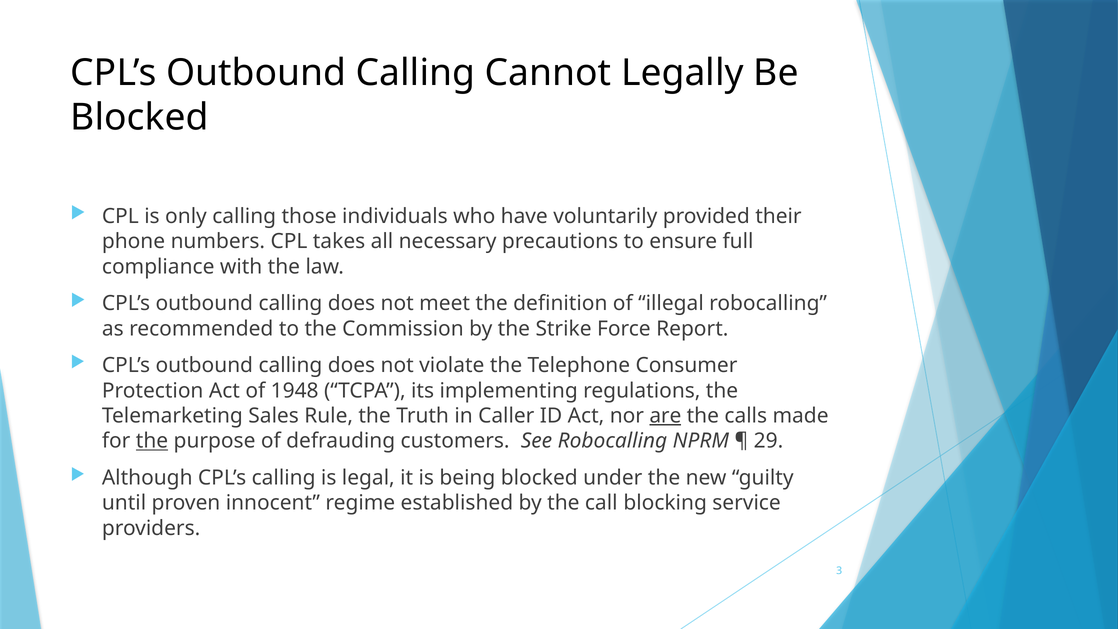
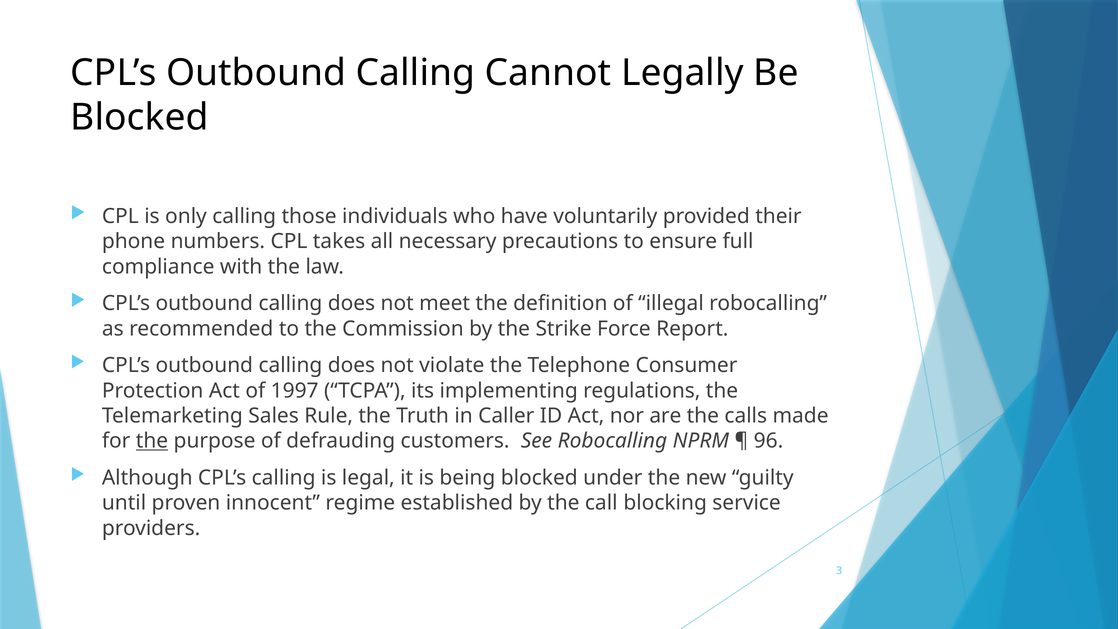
1948: 1948 -> 1997 (295, 391)
are underline: present -> none (665, 416)
29: 29 -> 96 (768, 441)
